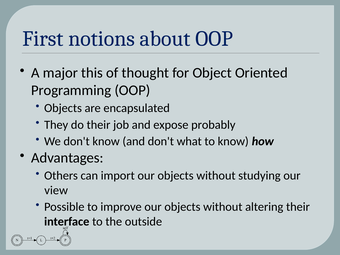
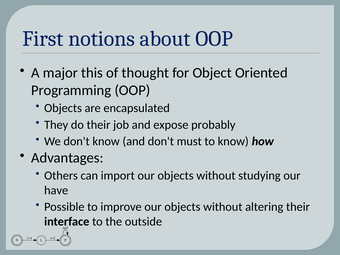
what: what -> must (189, 141)
view: view -> have (56, 190)
